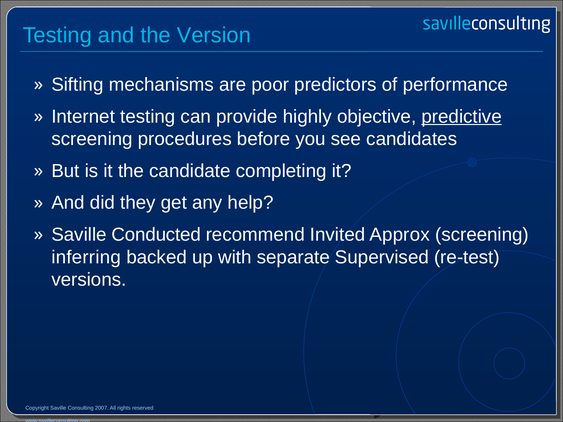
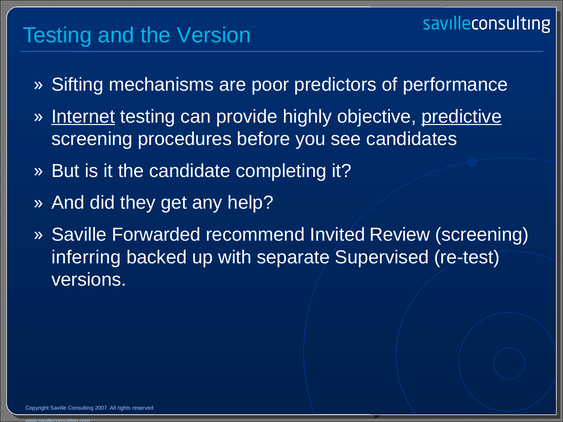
Internet underline: none -> present (83, 117)
Conducted: Conducted -> Forwarded (156, 235)
Approx: Approx -> Review (400, 235)
